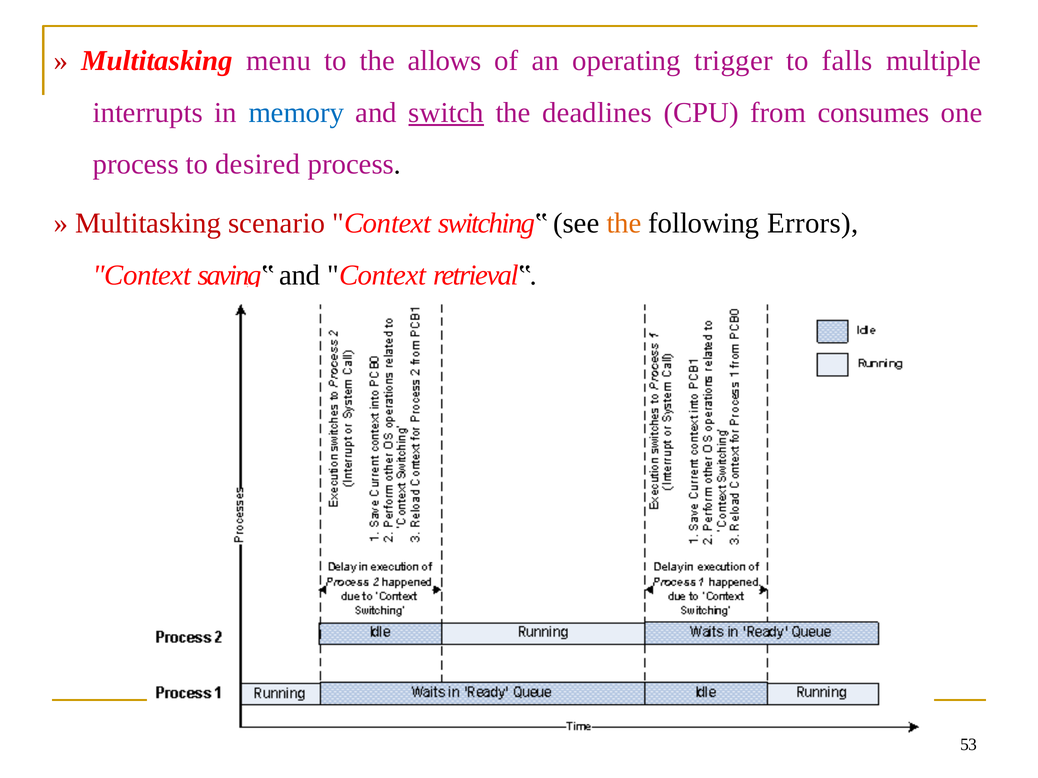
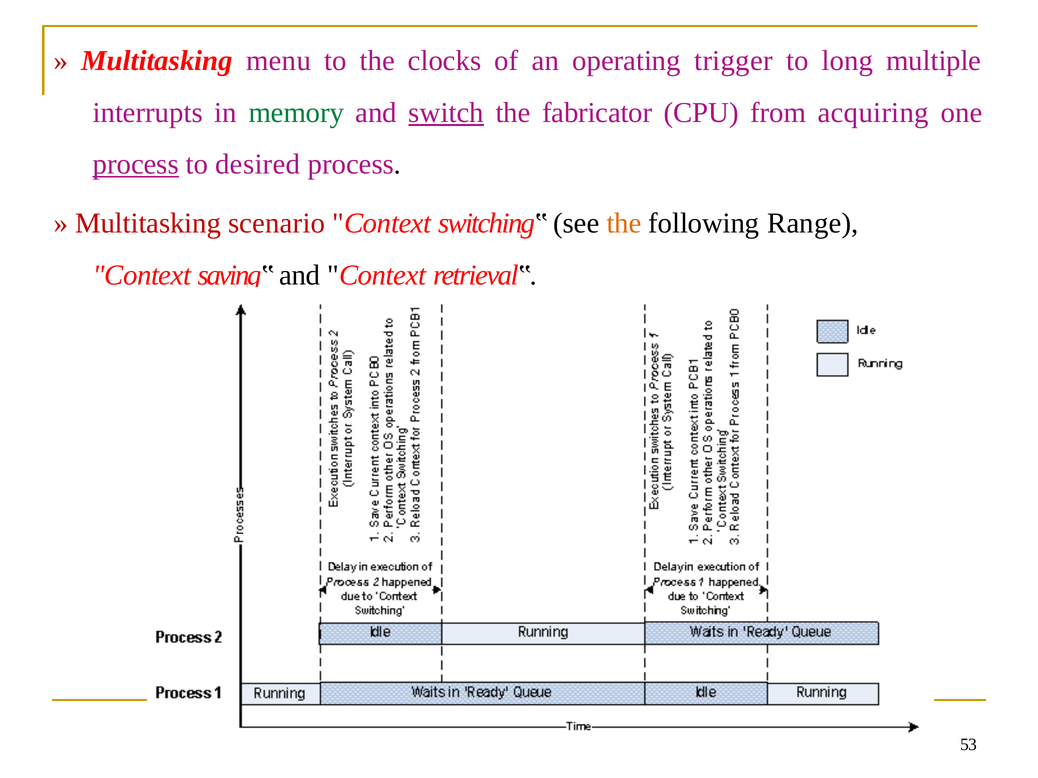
allows: allows -> clocks (445, 61)
falls: falls -> long (847, 61)
memory colour: blue -> green (296, 113)
deadlines: deadlines -> fabricator (597, 113)
consumes: consumes -> acquiring (873, 113)
process underline: none -> present (136, 164)
Errors: Errors -> Range (813, 223)
